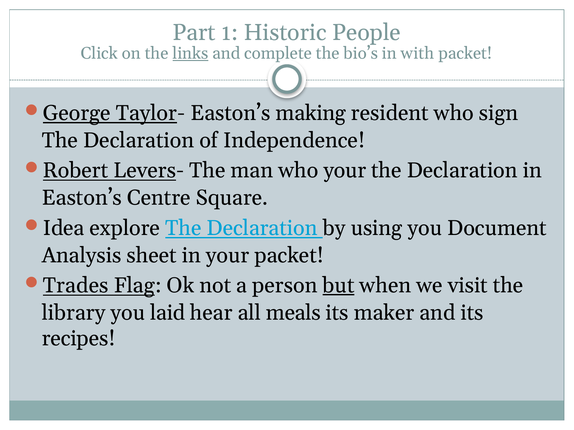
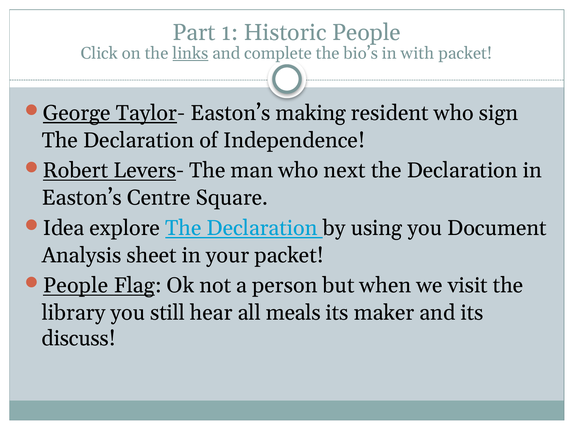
who your: your -> next (345, 171)
Trades: Trades -> People (76, 286)
but underline: present -> none (339, 286)
laid: laid -> still (168, 313)
recipes: recipes -> discuss (79, 339)
